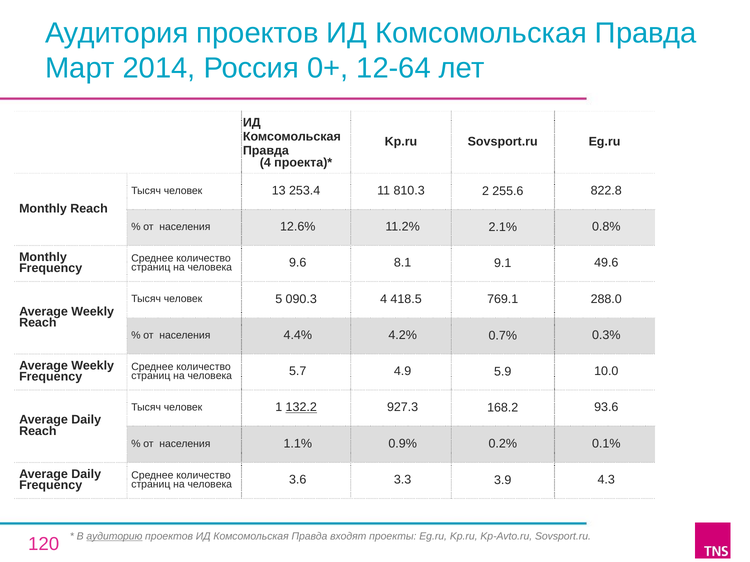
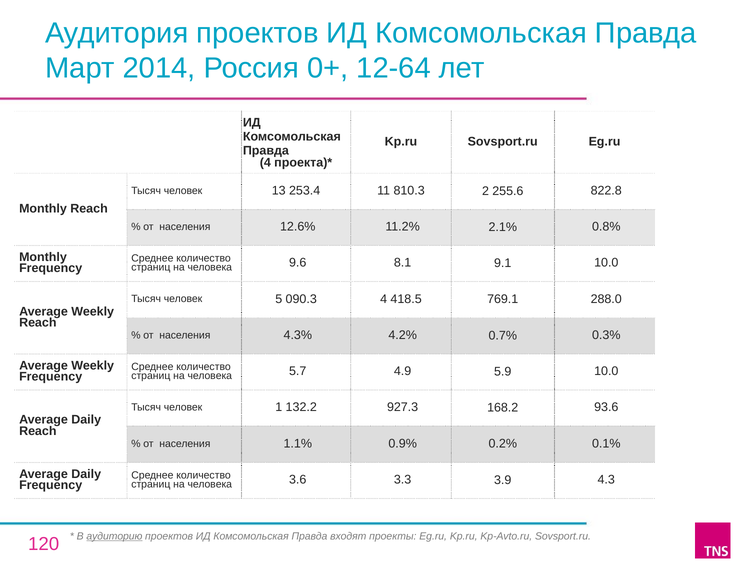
9.1 49.6: 49.6 -> 10.0 (606, 263)
4.4%: 4.4% -> 4.3% (298, 335)
132.2 underline: present -> none (301, 408)
